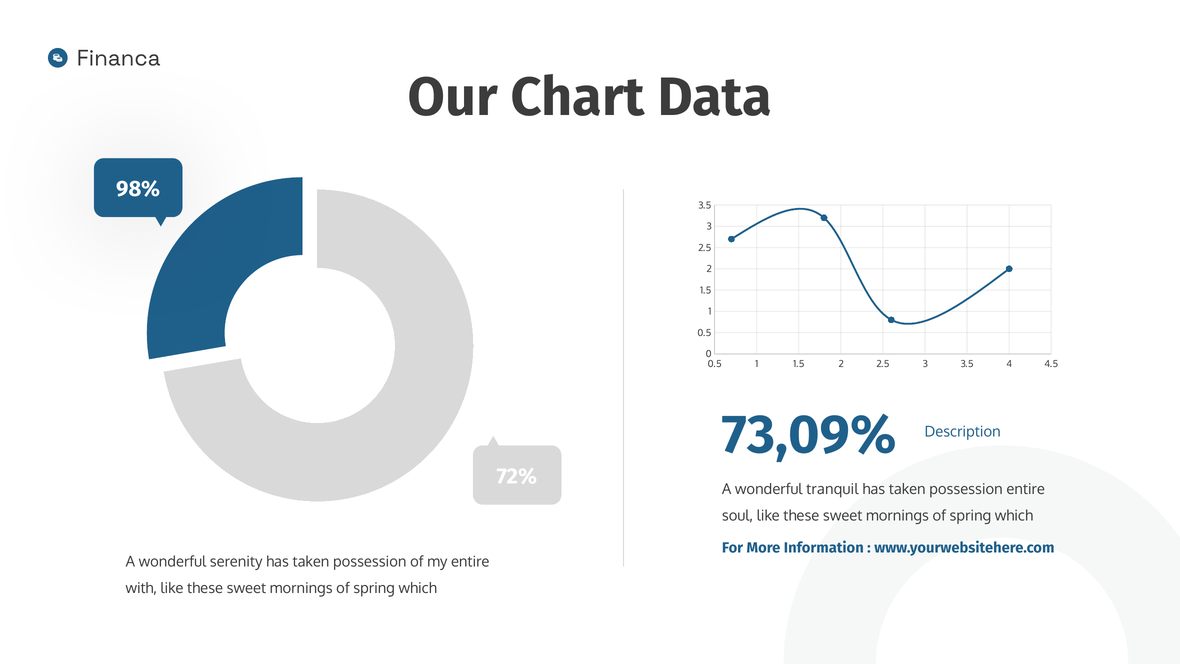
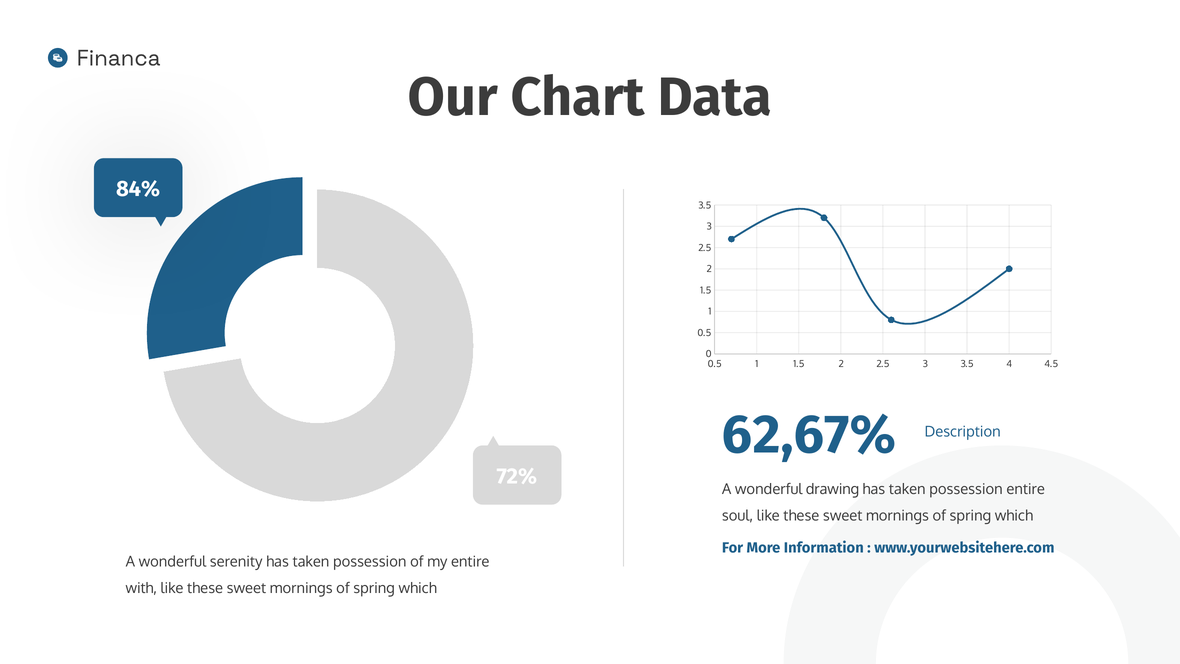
98%: 98% -> 84% (138, 189)
73,09%: 73,09% -> 62,67% (809, 435)
tranquil: tranquil -> drawing (832, 489)
